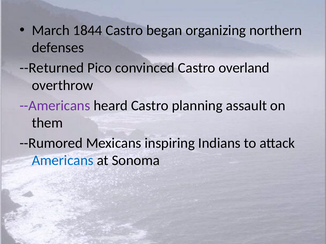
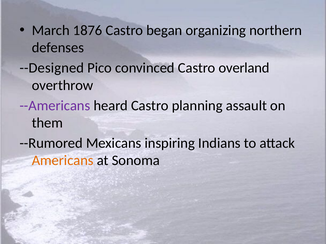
1844: 1844 -> 1876 (88, 30)
--Returned: --Returned -> --Designed (52, 68)
Americans colour: blue -> orange (63, 161)
